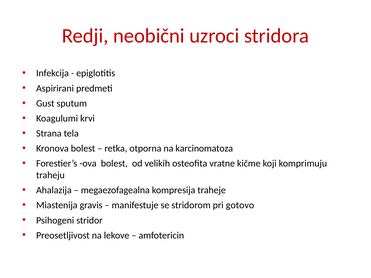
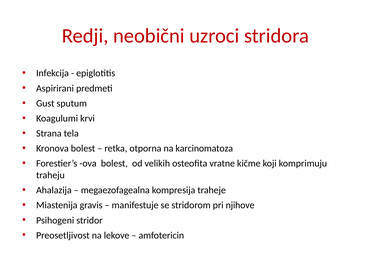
gotovo: gotovo -> njihove (240, 205)
